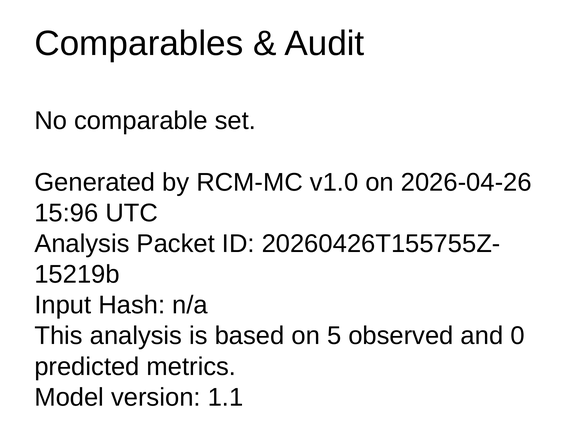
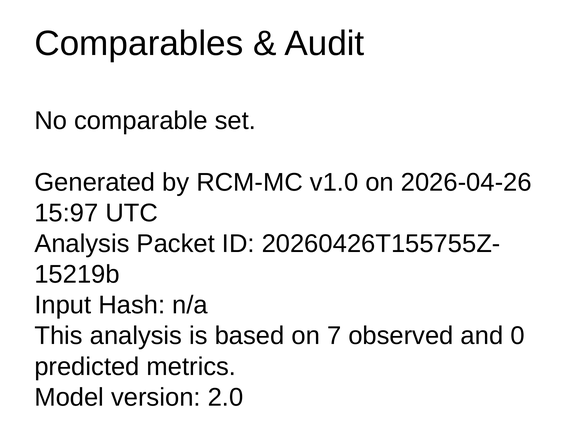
15:96: 15:96 -> 15:97 (66, 213)
5: 5 -> 7 (334, 335)
1.1: 1.1 -> 2.0 (226, 397)
